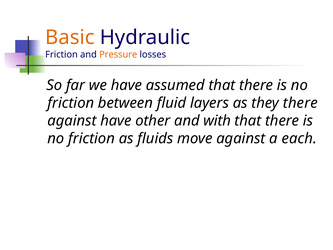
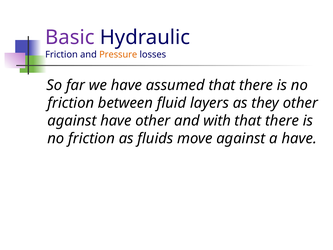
Basic colour: orange -> purple (70, 37)
they there: there -> other (300, 103)
a each: each -> have (299, 138)
